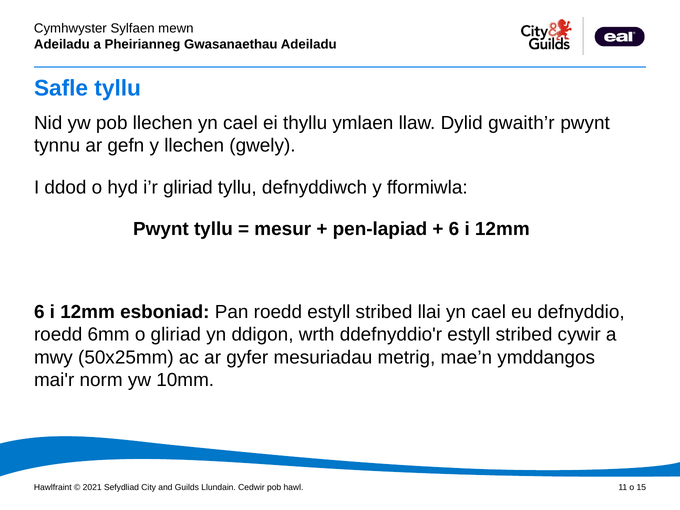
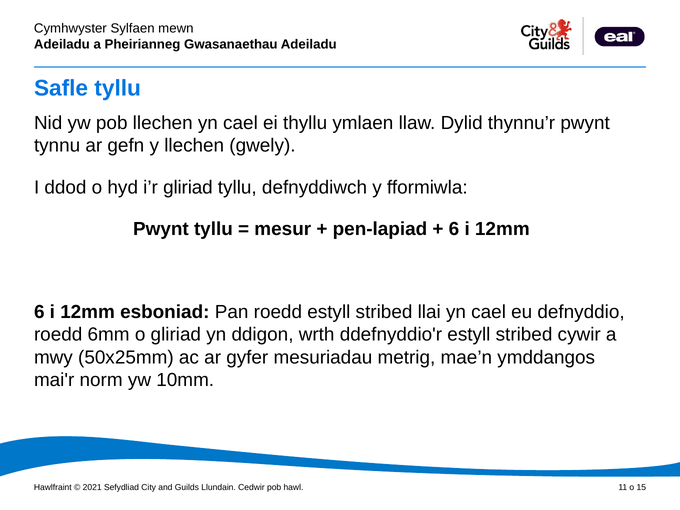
gwaith’r: gwaith’r -> thynnu’r (522, 123)
